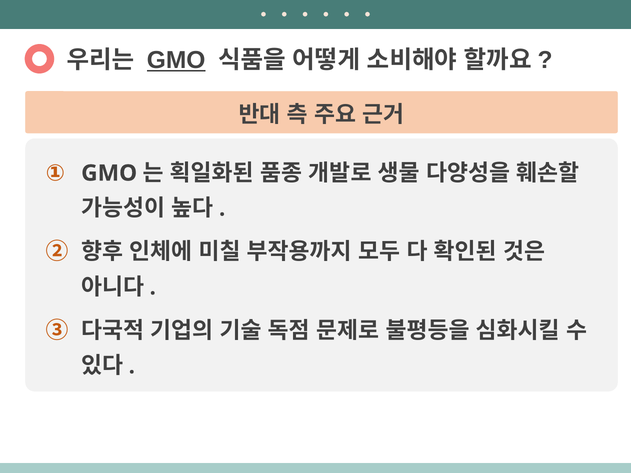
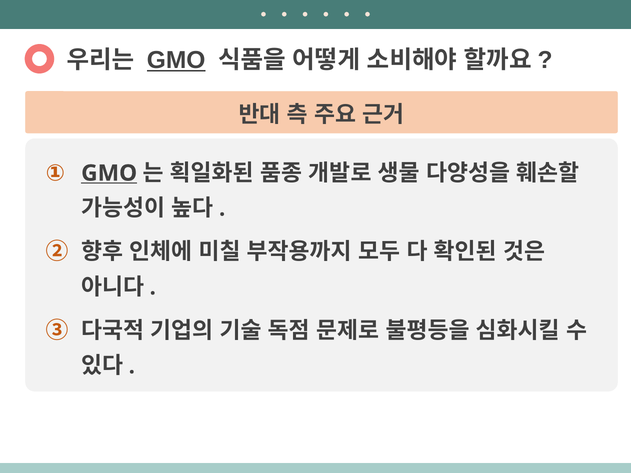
GMO underline: none -> present (109, 173)
